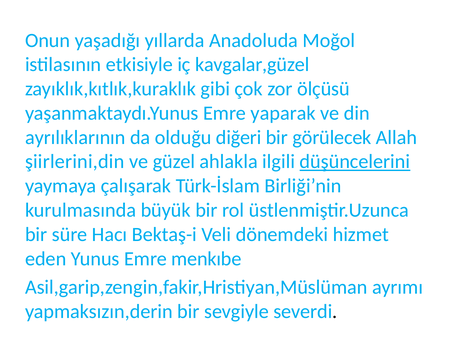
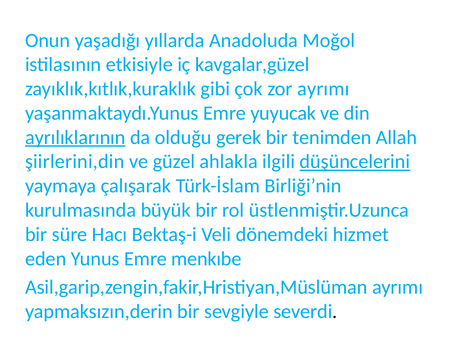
zor ölçüsü: ölçüsü -> ayrımı (323, 89)
yaparak: yaparak -> yuyucak (283, 113)
ayrılıklarının underline: none -> present (75, 138)
diğeri: diğeri -> gerek (239, 138)
görülecek: görülecek -> tenimden (332, 138)
